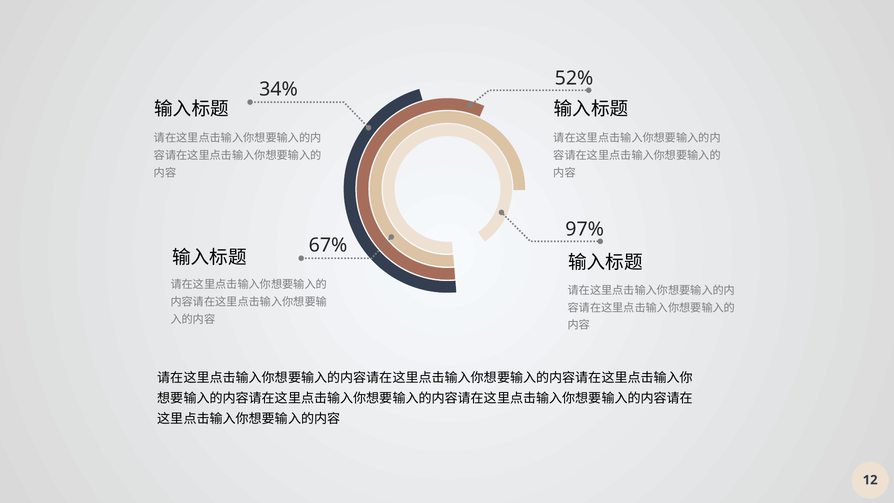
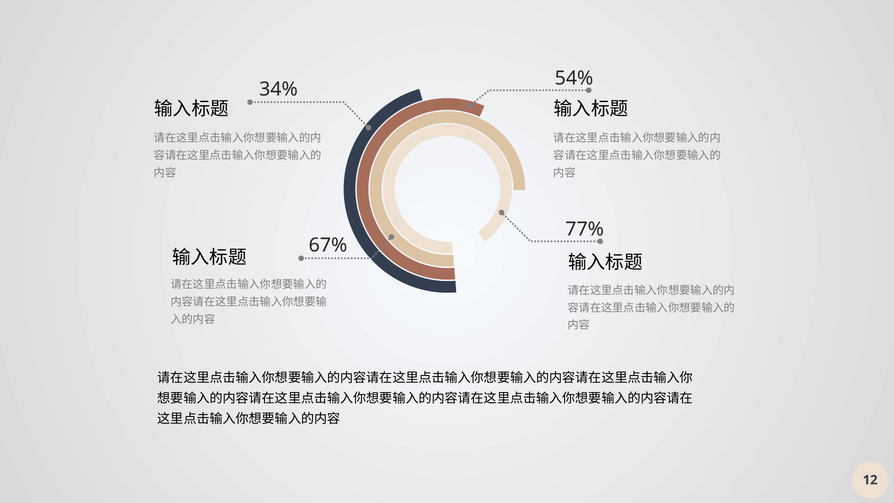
52%: 52% -> 54% (574, 78)
97%: 97% -> 77% (585, 229)
